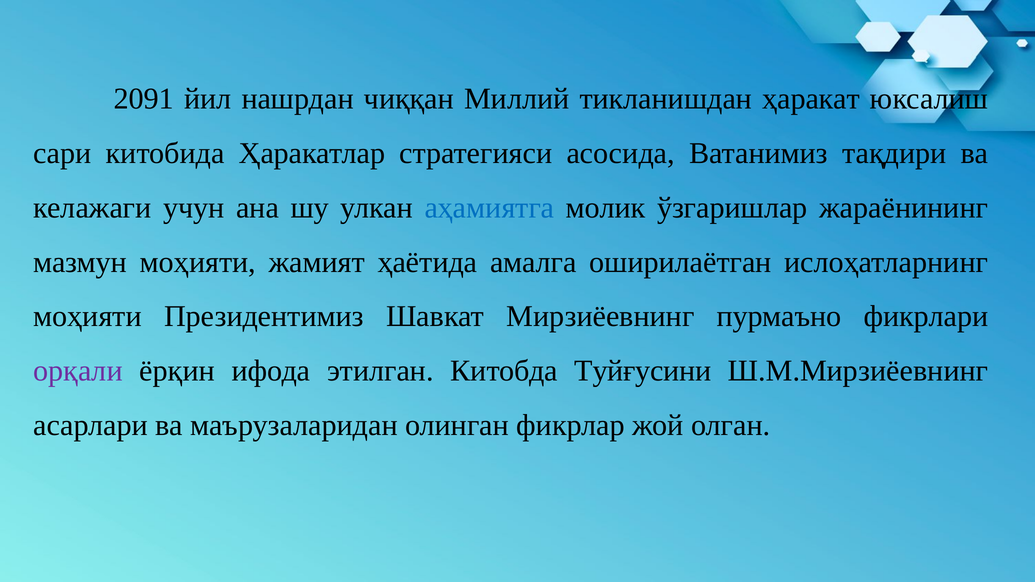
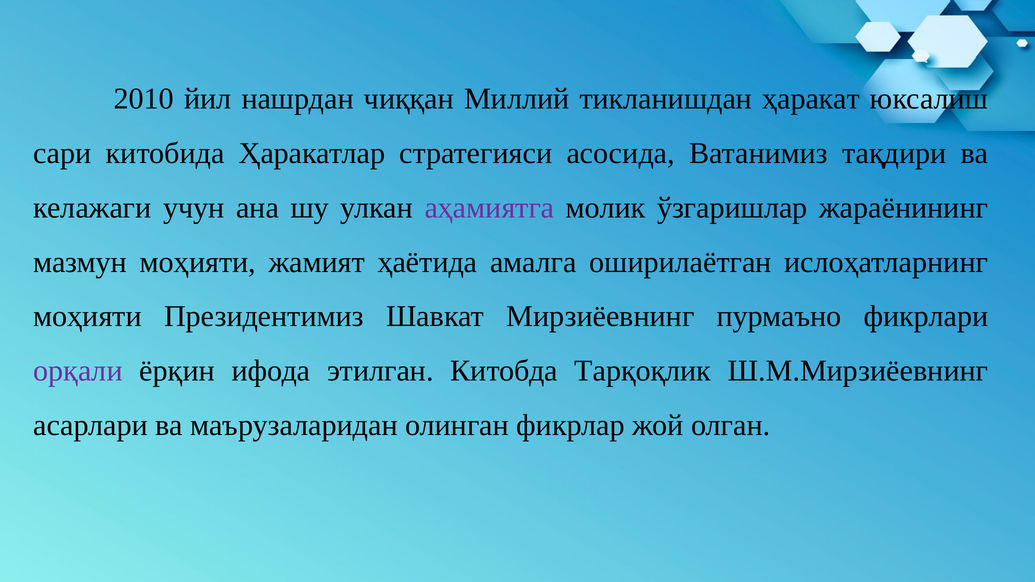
2091: 2091 -> 2010 (144, 99)
аҳамиятга colour: blue -> purple (489, 208)
Туйғусини: Туйғусини -> Тарқоқлик (643, 371)
